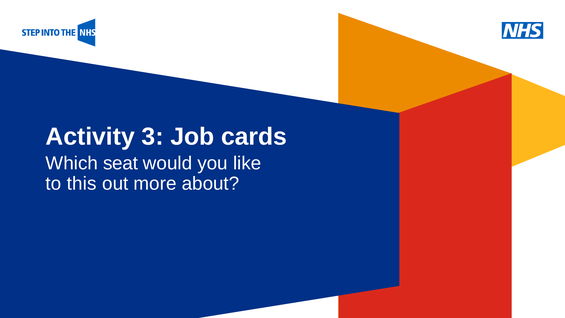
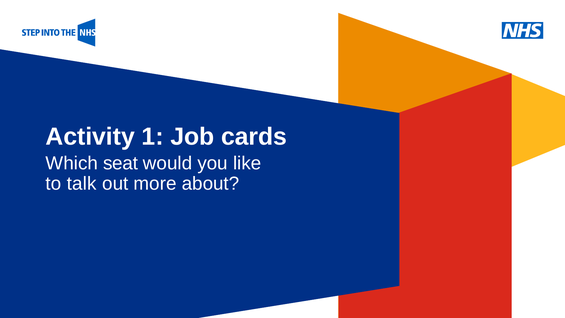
3: 3 -> 1 (153, 137)
this: this -> talk (82, 183)
